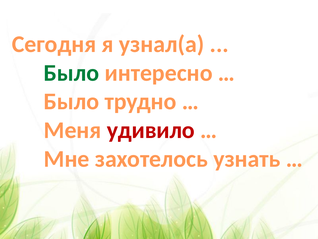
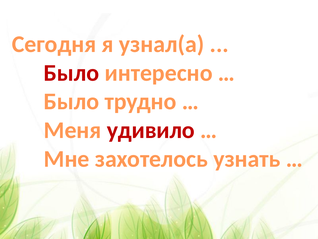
Было colour: green -> red (71, 73)
